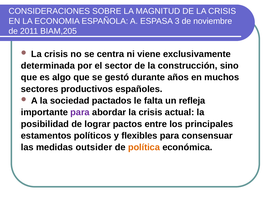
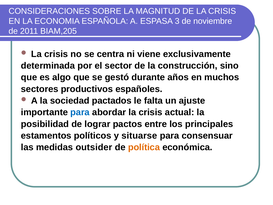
refleja: refleja -> ajuste (192, 101)
para colour: purple -> blue (80, 112)
flexibles: flexibles -> situarse (139, 135)
